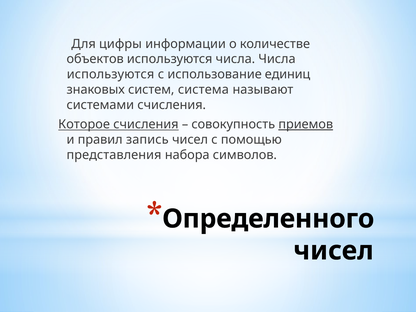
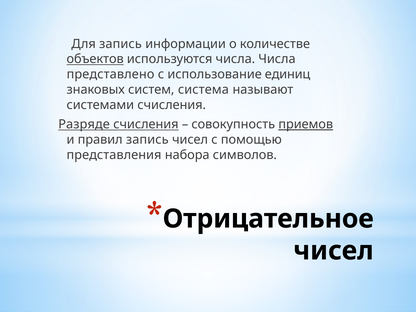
Для цифры: цифры -> запись (120, 44)
объектов underline: none -> present (95, 59)
используются: используются -> представлено (111, 74)
Которое: Которое -> Разряде (84, 124)
Определенного: Определенного -> Отрицательное (268, 219)
